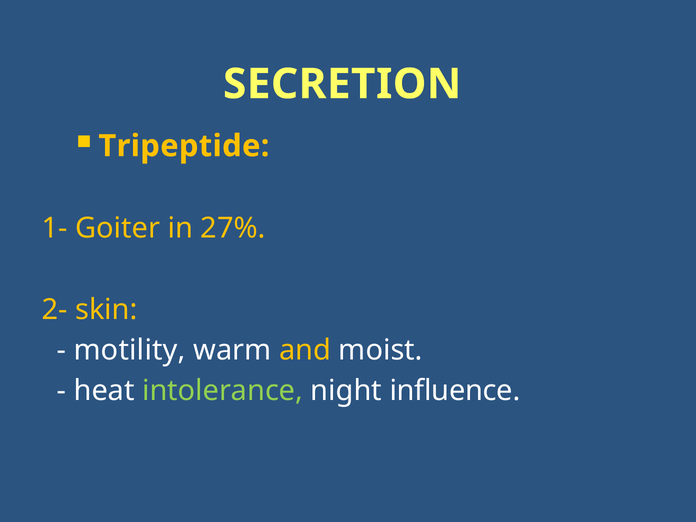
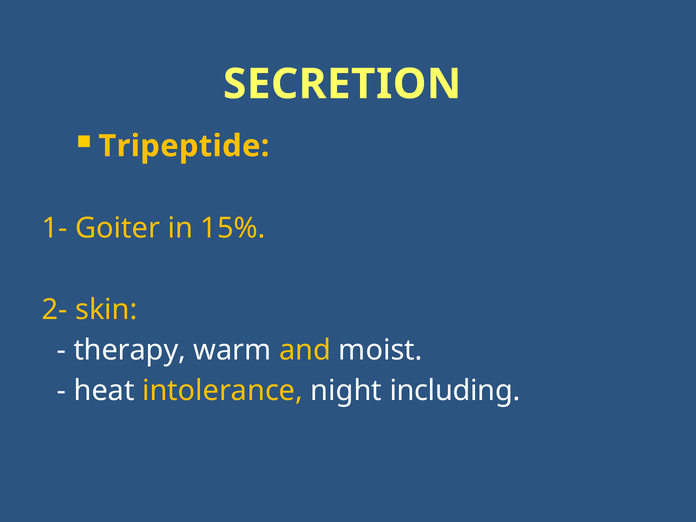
27%: 27% -> 15% (233, 228)
motility: motility -> therapy (130, 350)
intolerance colour: light green -> yellow (223, 391)
influence: influence -> including (455, 391)
